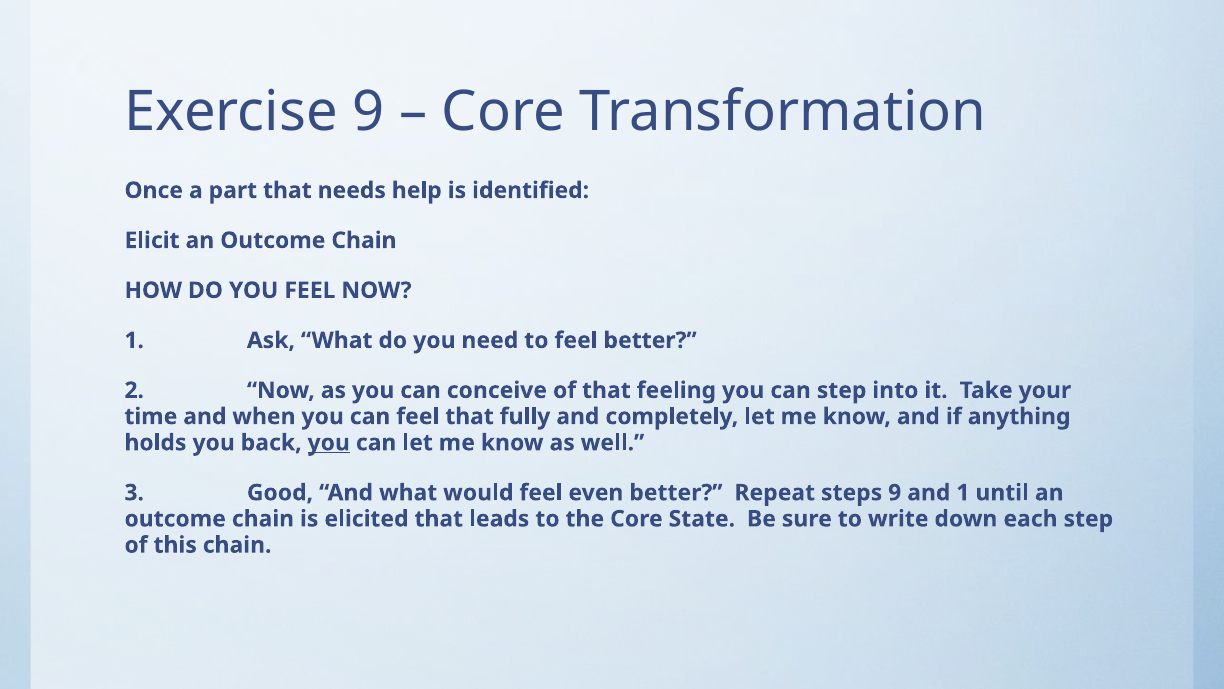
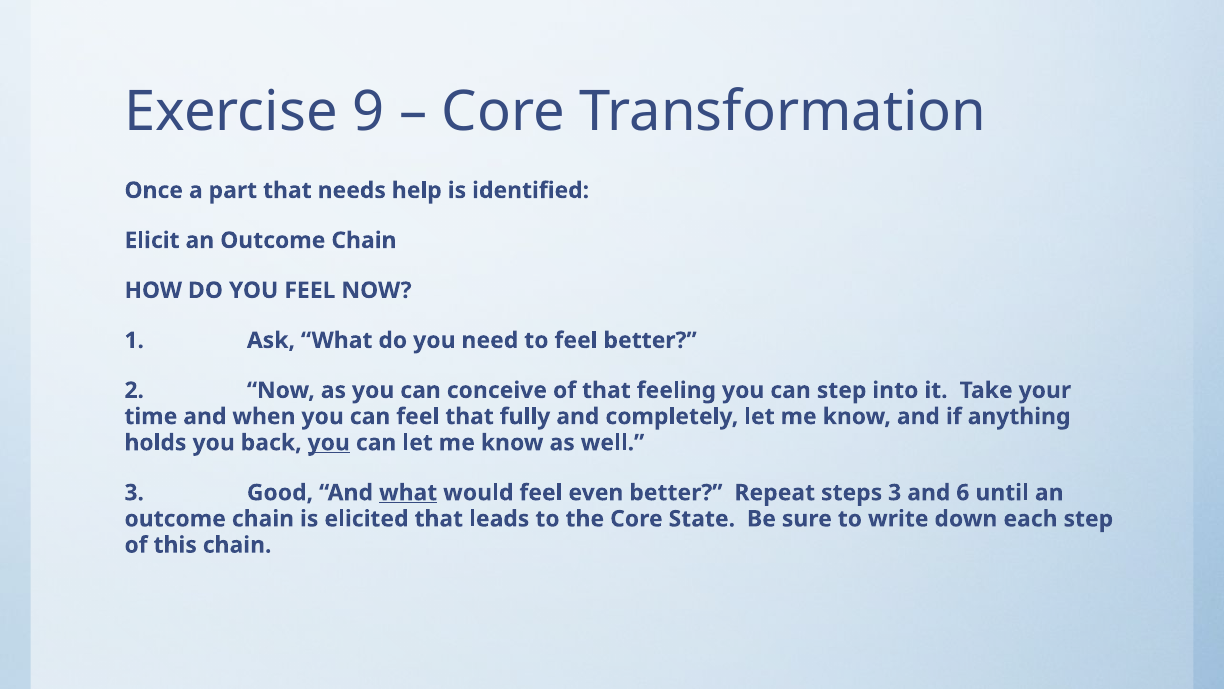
what underline: none -> present (408, 493)
steps 9: 9 -> 3 (895, 493)
and 1: 1 -> 6 (963, 493)
